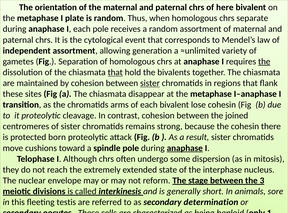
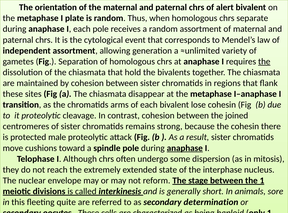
here: here -> alert (225, 7)
that underline: present -> none (115, 72)
sister underline: present -> none (150, 83)
born: born -> male (57, 137)
the 3: 3 -> 1 (262, 181)
testis: testis -> quite (66, 202)
